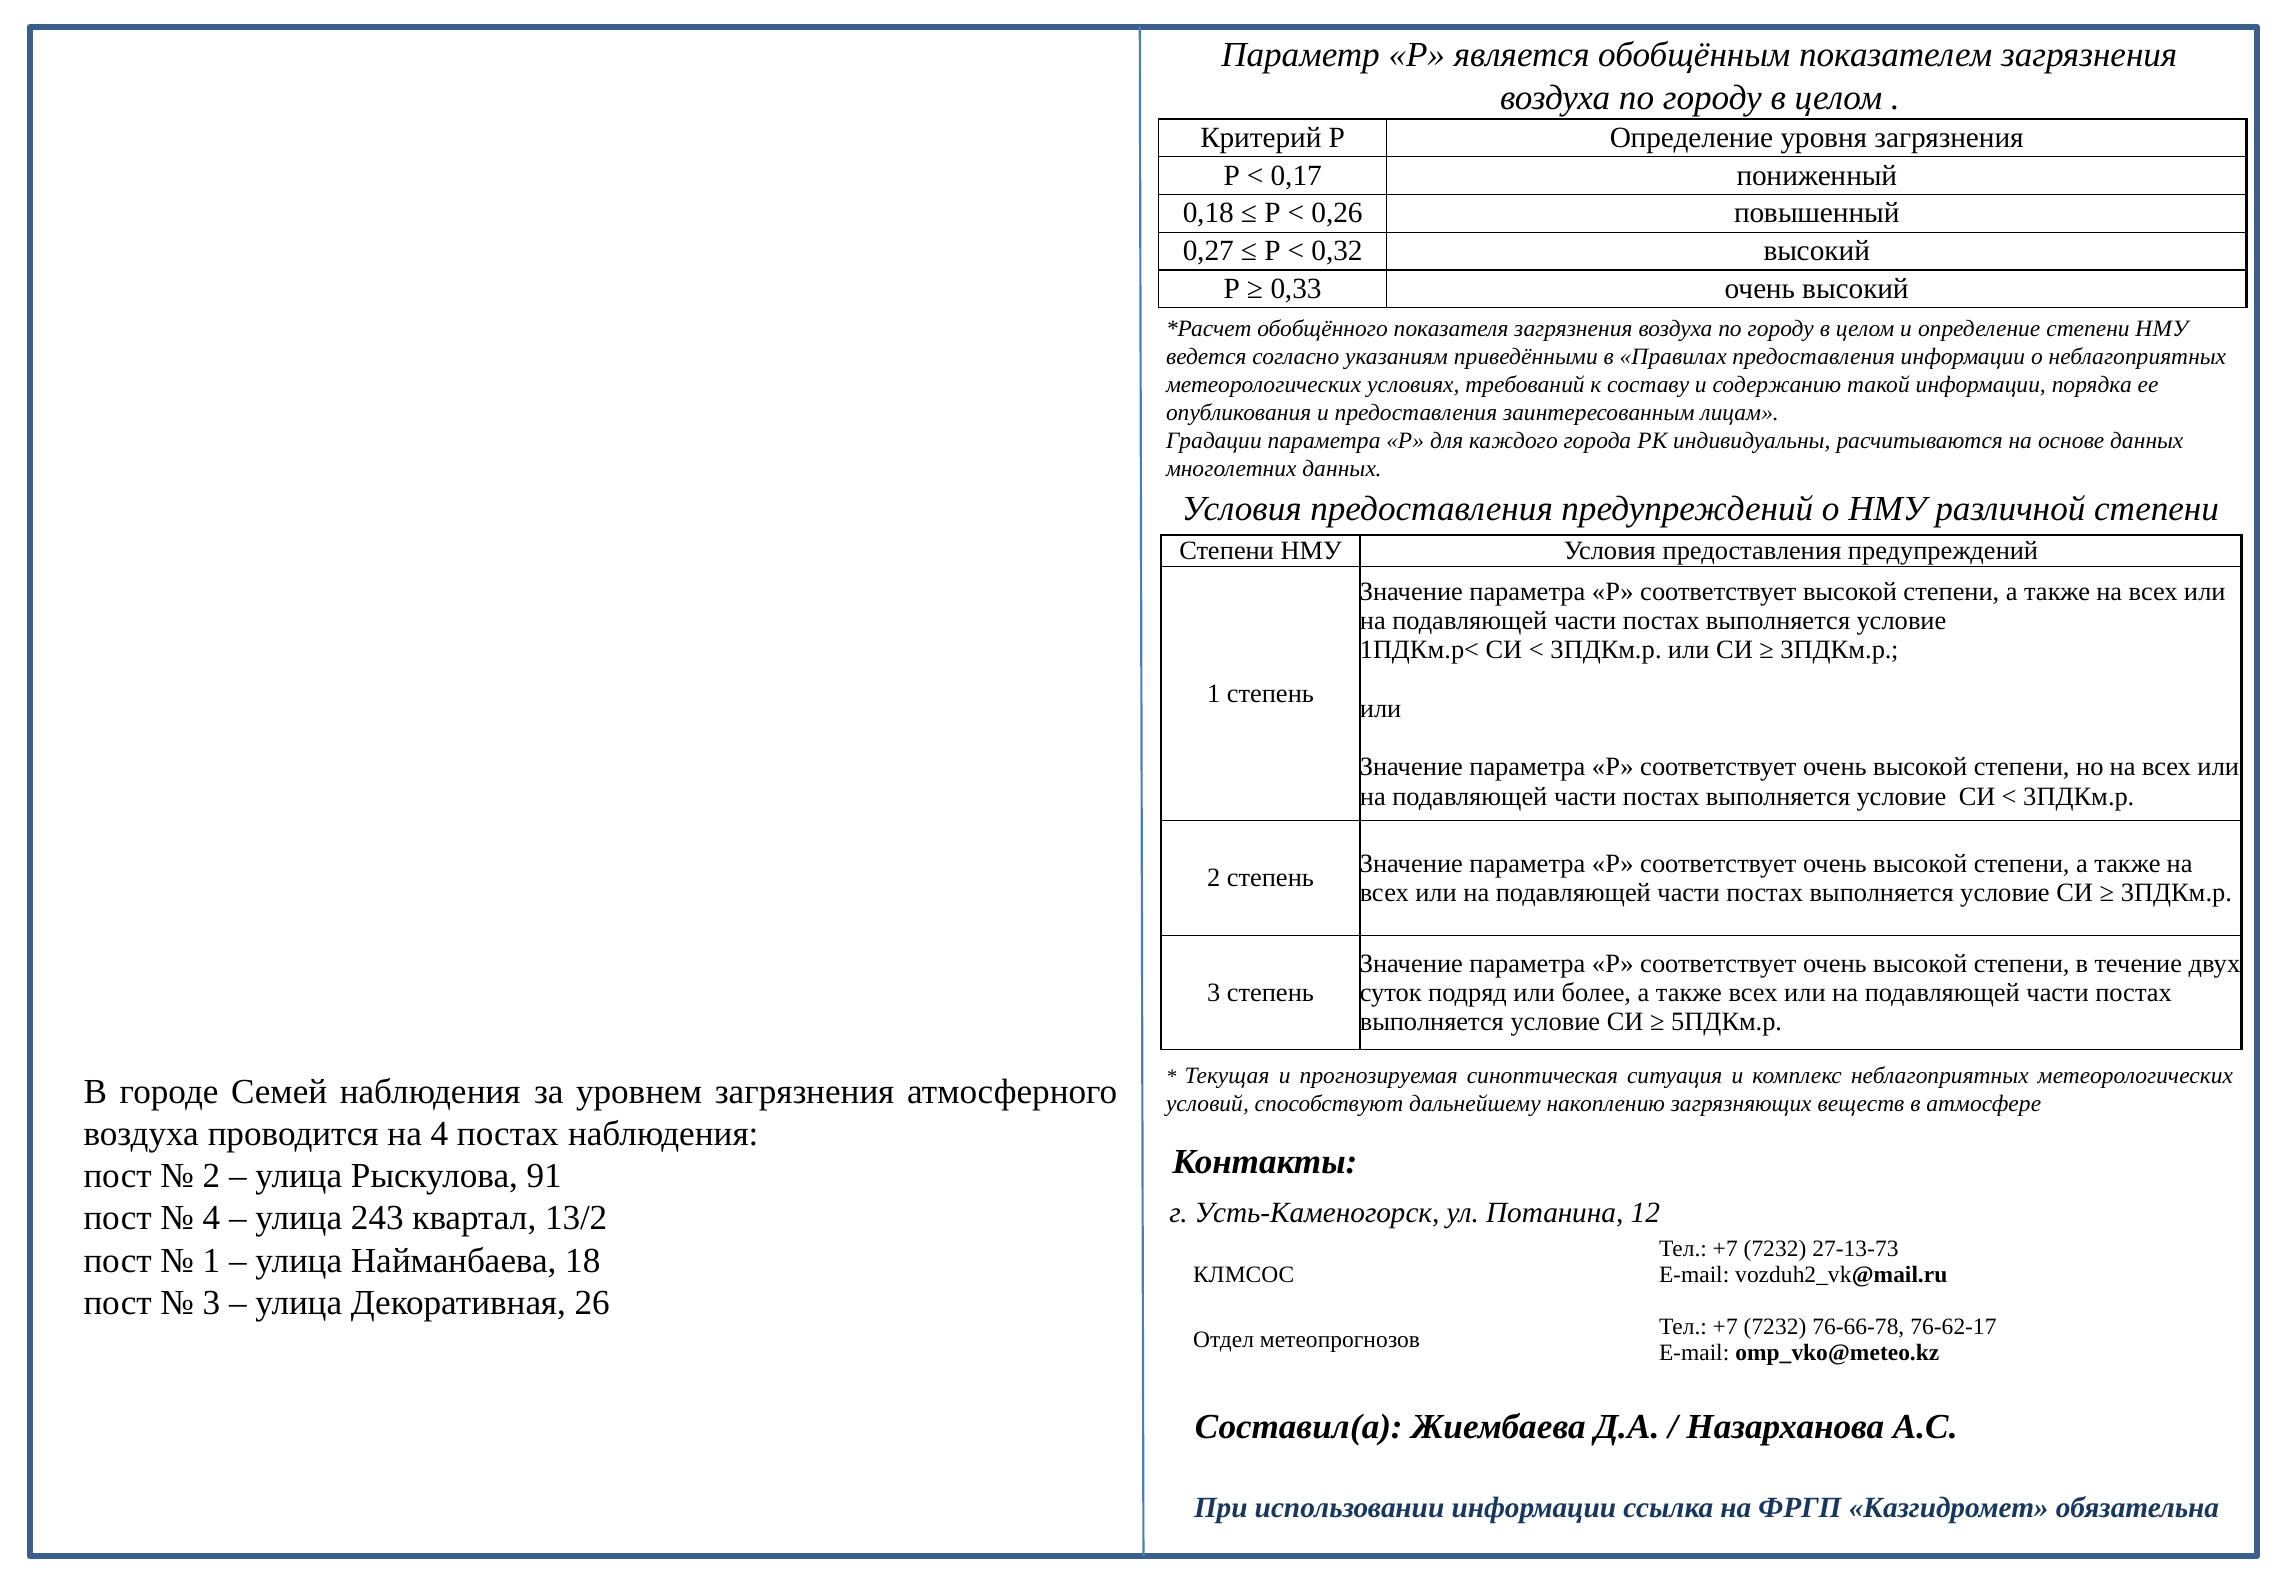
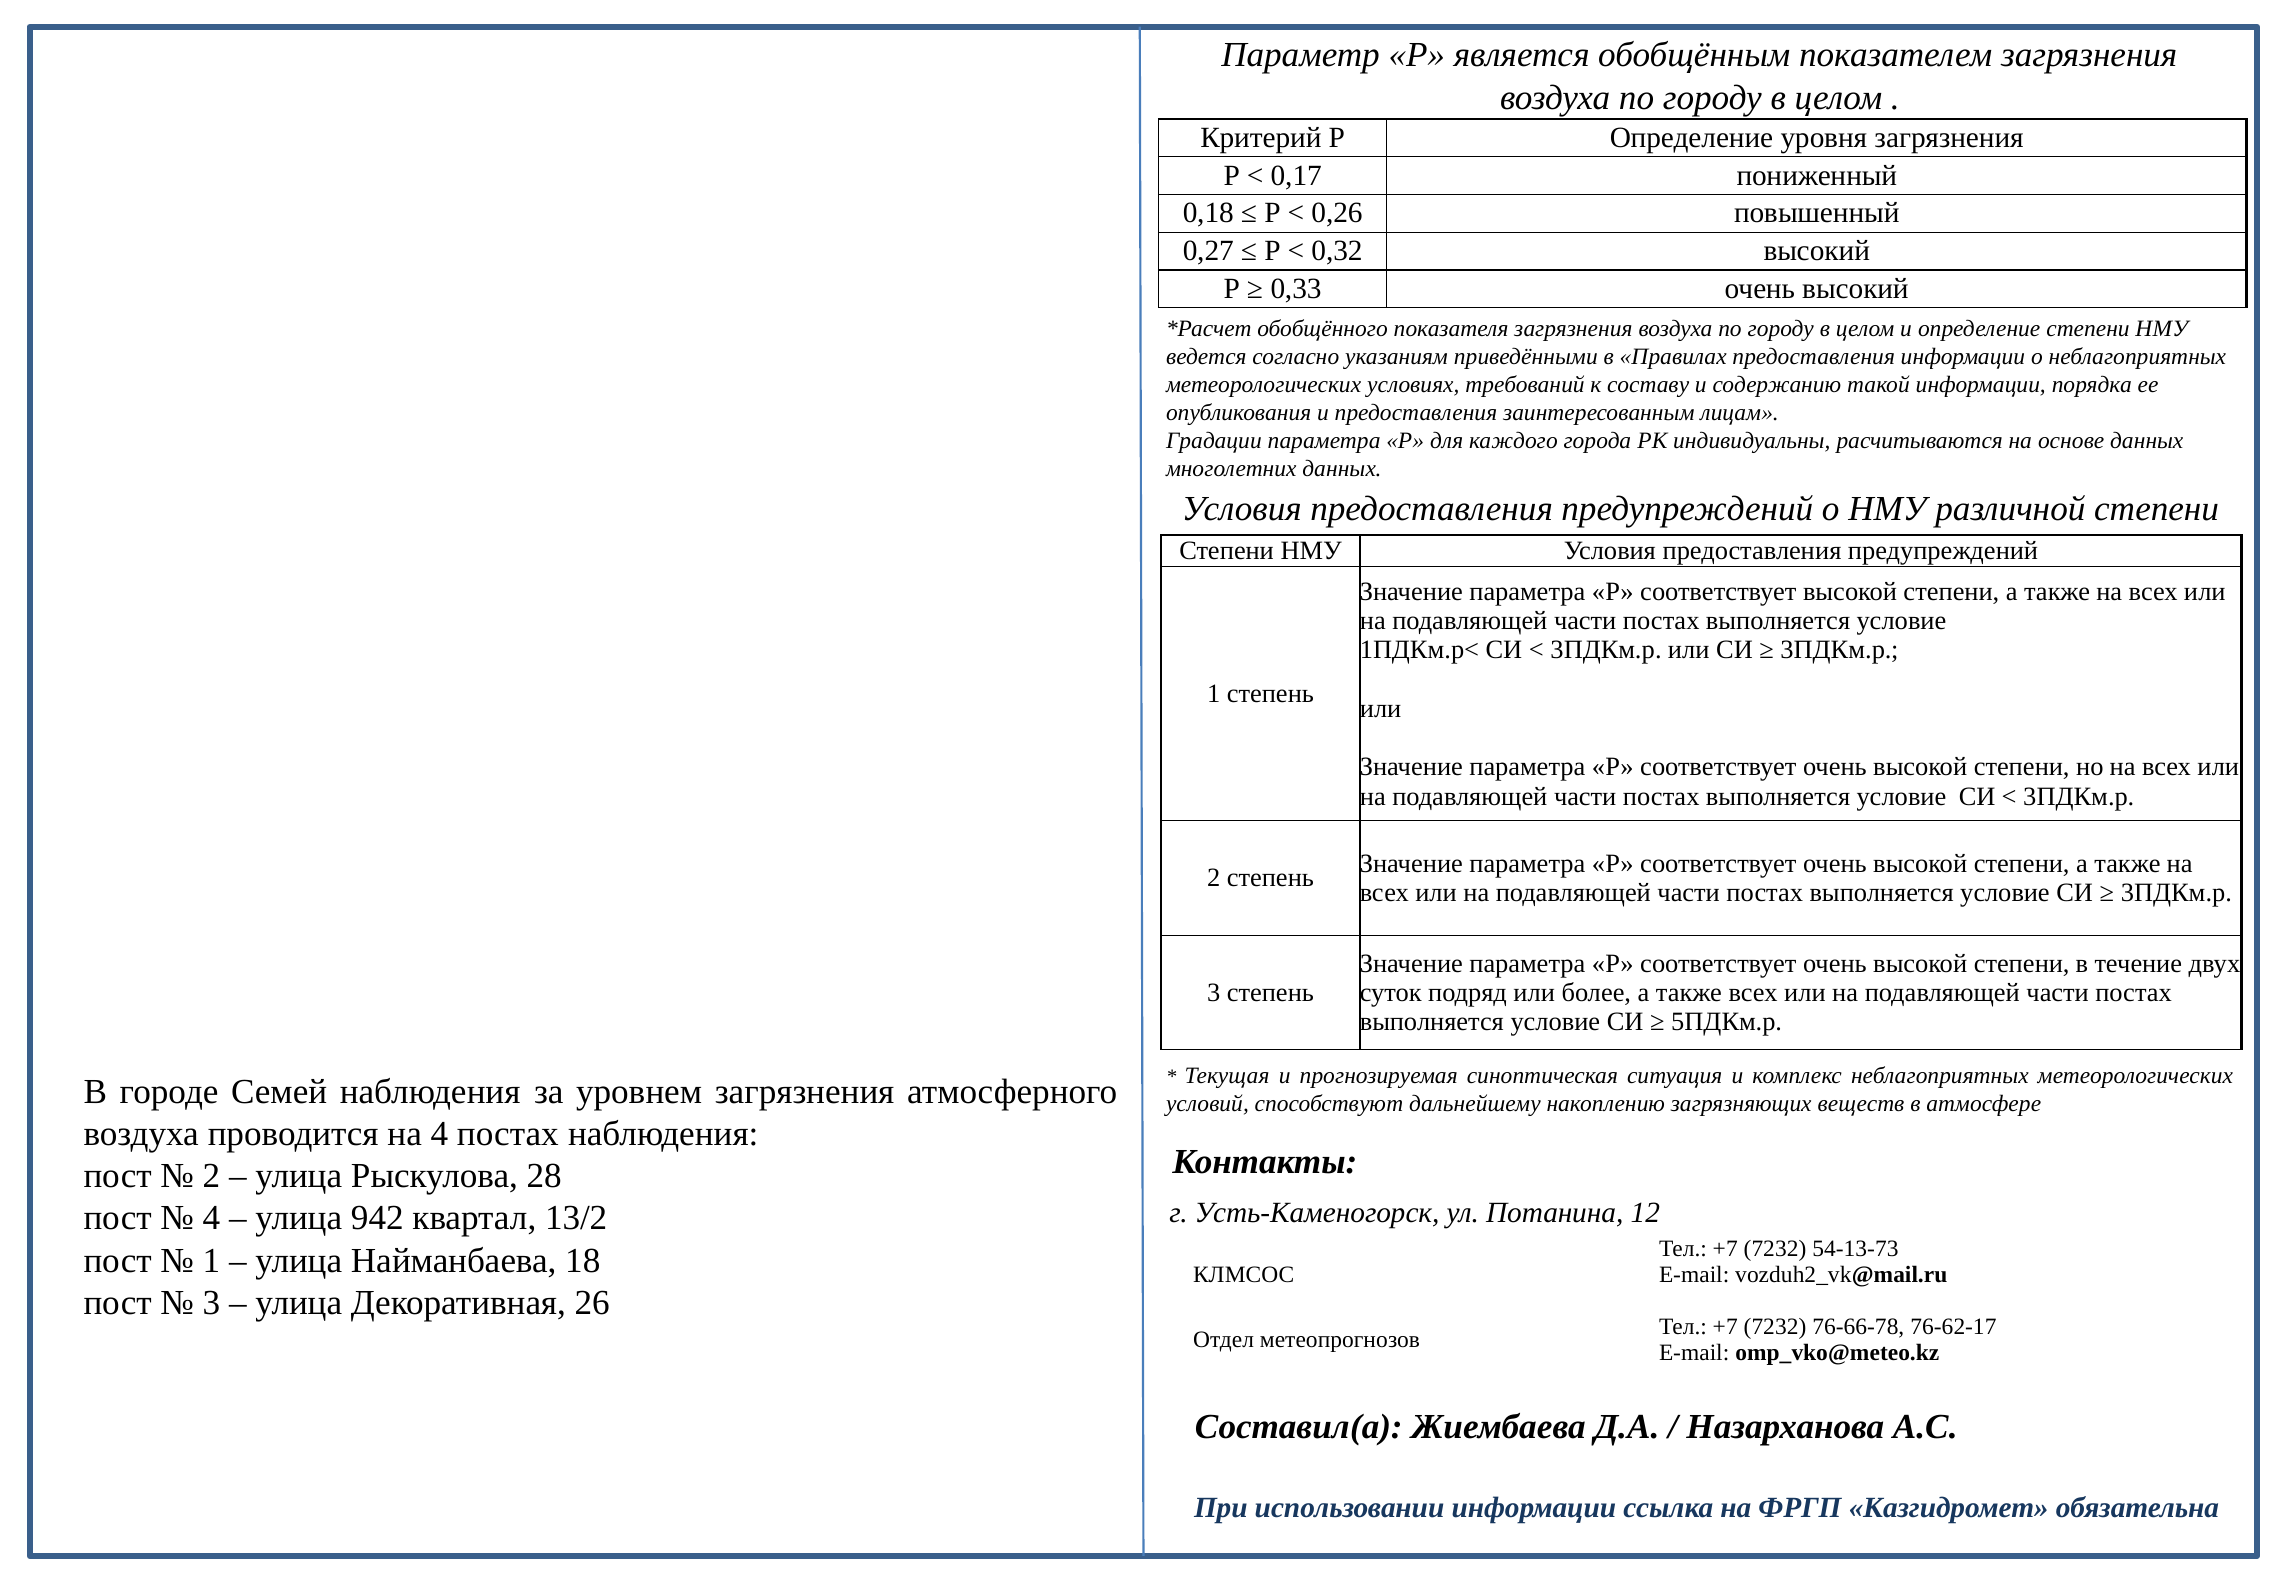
91: 91 -> 28 (544, 1176)
243: 243 -> 942 (377, 1219)
27-13-73: 27-13-73 -> 54-13-73 (1855, 1249)
